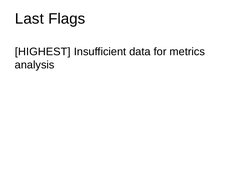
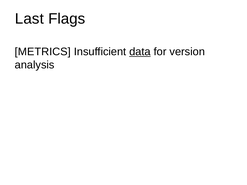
HIGHEST: HIGHEST -> METRICS (43, 52)
data underline: none -> present (140, 52)
metrics: metrics -> version (187, 52)
